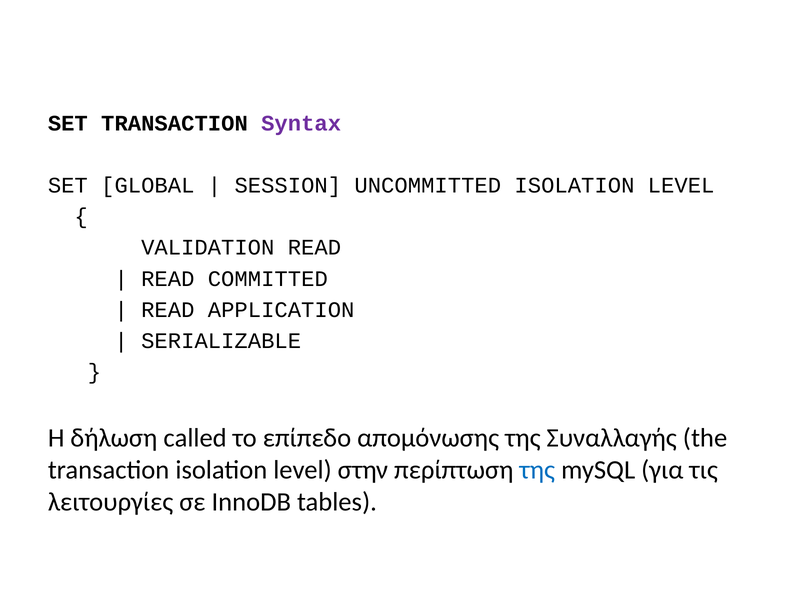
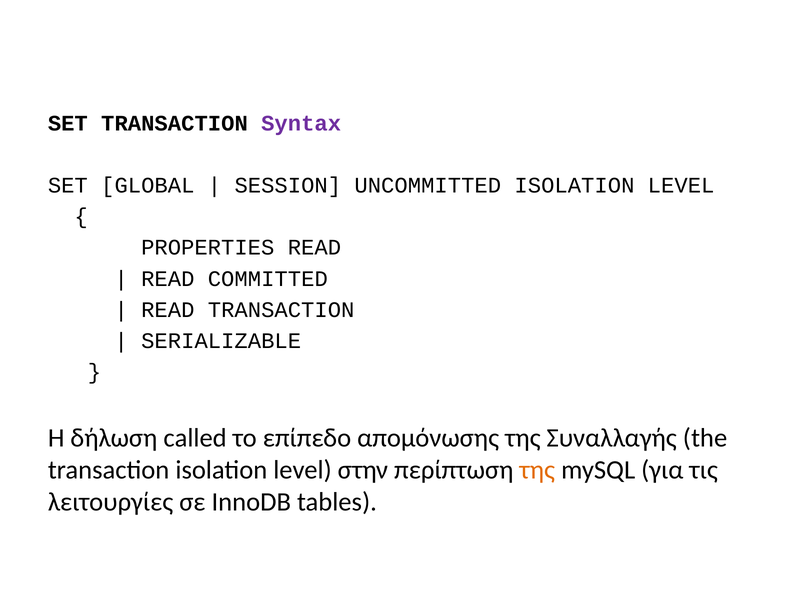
VALIDATION: VALIDATION -> PROPERTIES (208, 247)
READ APPLICATION: APPLICATION -> TRANSACTION (281, 310)
της colour: blue -> orange (537, 469)
